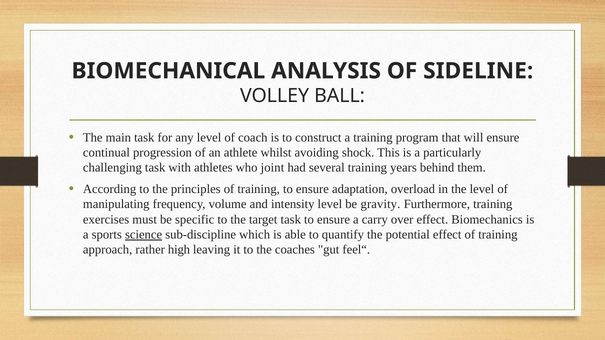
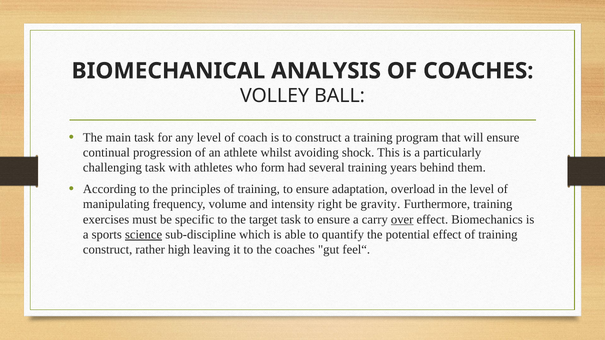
OF SIDELINE: SIDELINE -> COACHES (478, 71)
joint: joint -> form (273, 168)
intensity level: level -> right (330, 204)
over underline: none -> present (402, 220)
approach: approach -> construct (108, 250)
